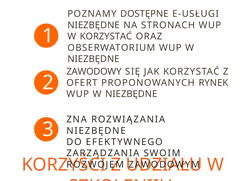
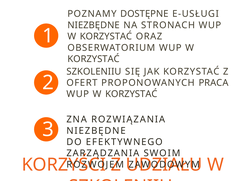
NIEZBĘDNE: NIEZBĘDNE -> KORZYSTAĆ (94, 59)
ZAWODOWY: ZAWODOWY -> SZKOLENIIU (94, 71)
RYNEK: RYNEK -> PRACA (213, 83)
NIEZBĘDNE: NIEZBĘDNE -> KORZYSTAĆ (131, 94)
